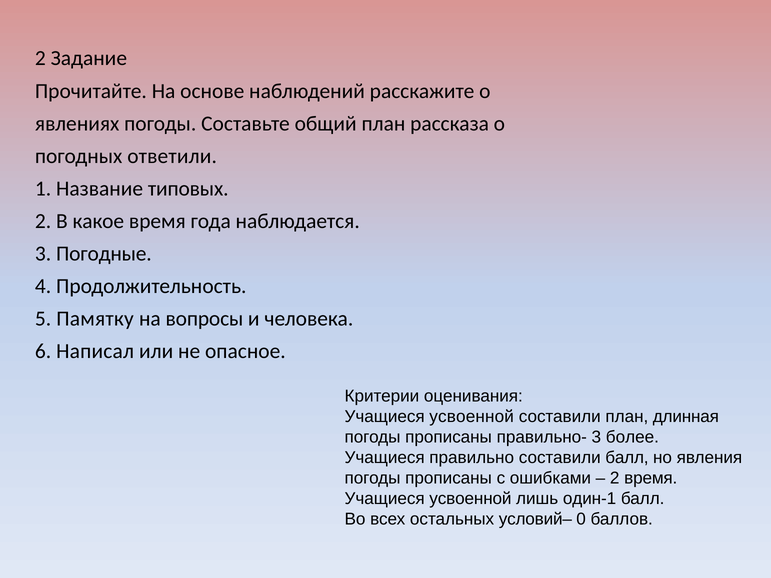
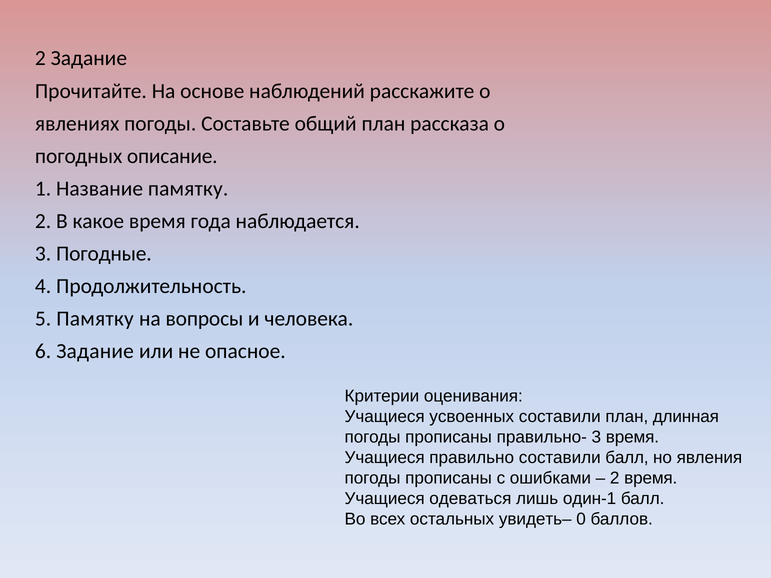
ответили: ответили -> описание (172, 156)
Название типовых: типовых -> памятку (188, 189)
6 Написал: Написал -> Задание (95, 352)
усвоенной: усвоенной -> усвоенных (472, 417)
3 более: более -> время (632, 437)
усвоенной: усвоенной -> одеваться (470, 499)
условий–: условий– -> увидеть– (535, 520)
